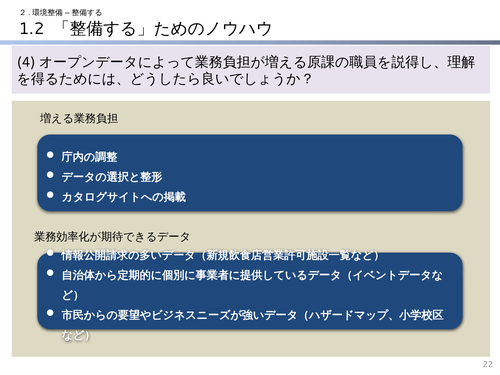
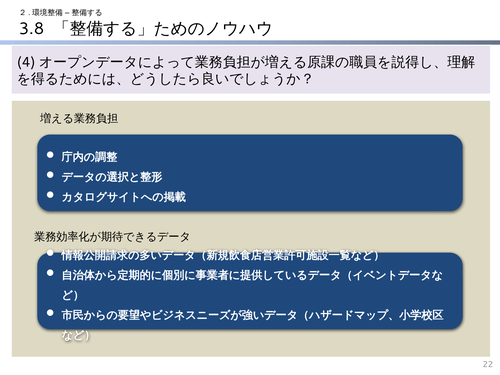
1.2: 1.2 -> 3.8 (32, 29)
